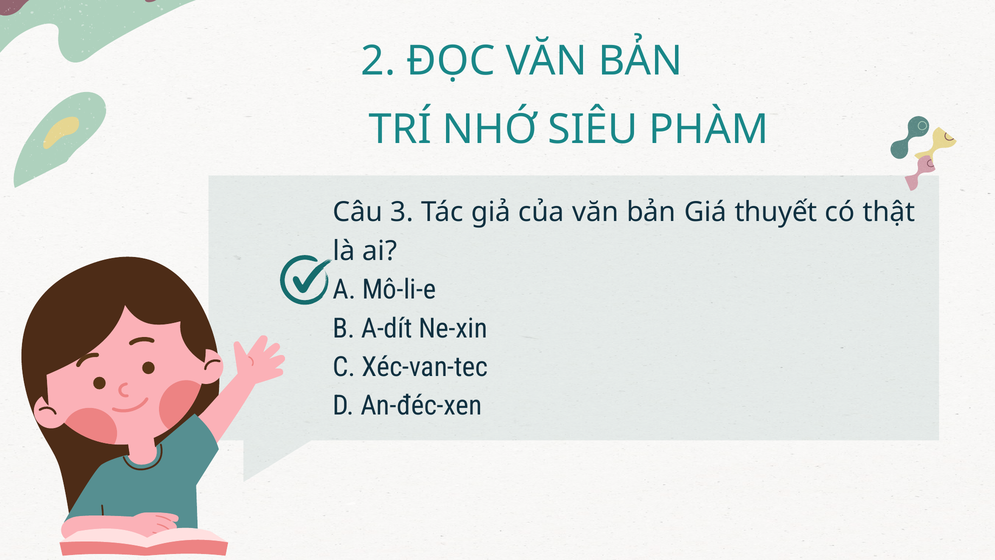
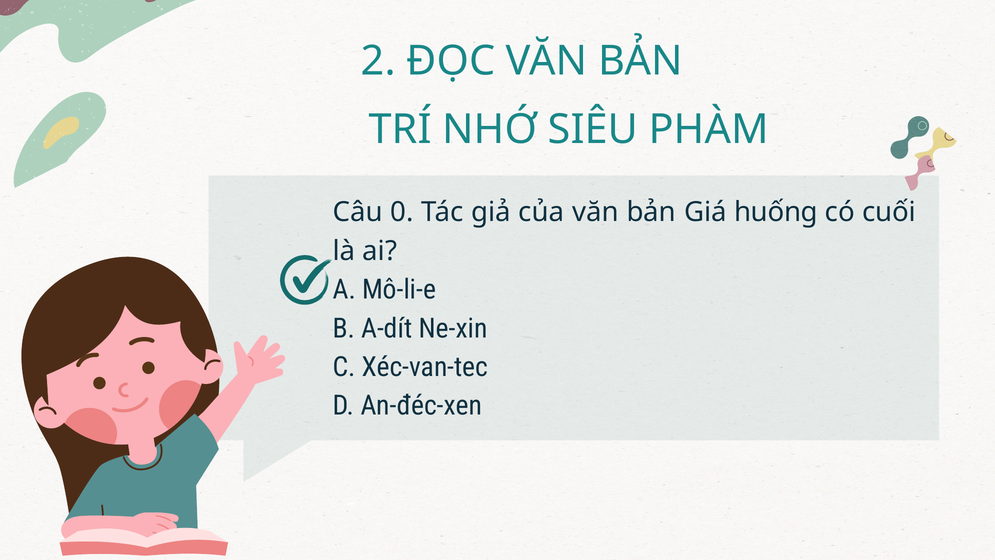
3: 3 -> 0 (402, 212)
thuyết: thuyết -> huống (776, 212)
thật: thật -> cuối (889, 212)
